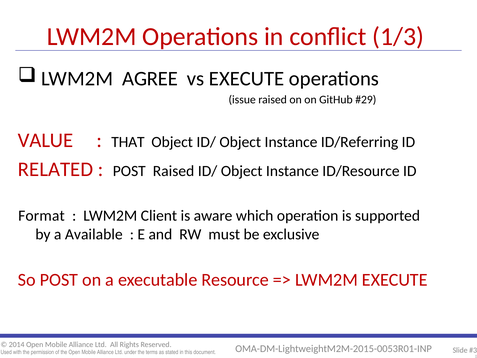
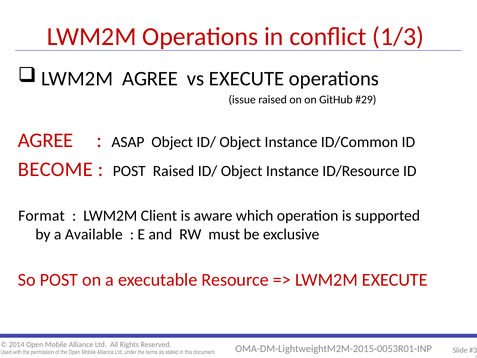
VALUE: VALUE -> AGREE (46, 140)
THAT: THAT -> ASAP (128, 142)
ID/Referring: ID/Referring -> ID/Common (360, 142)
RELATED: RELATED -> BECOME (55, 169)
